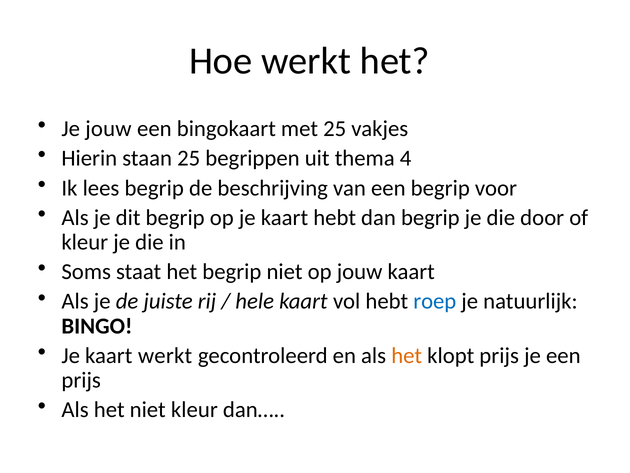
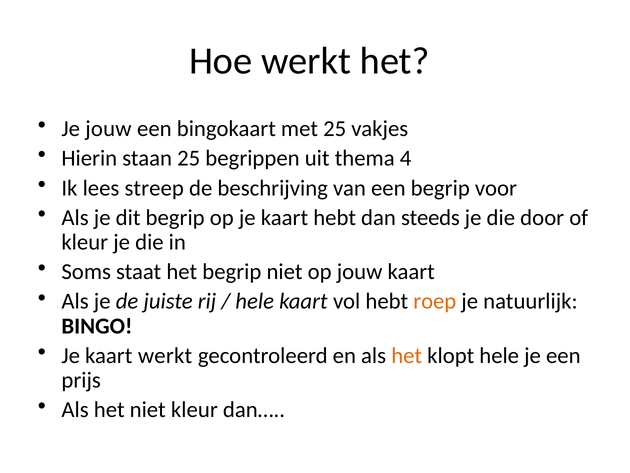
lees begrip: begrip -> streep (154, 188)
dan begrip: begrip -> steeds (430, 217)
roep colour: blue -> orange (435, 301)
klopt prijs: prijs -> hele (499, 355)
